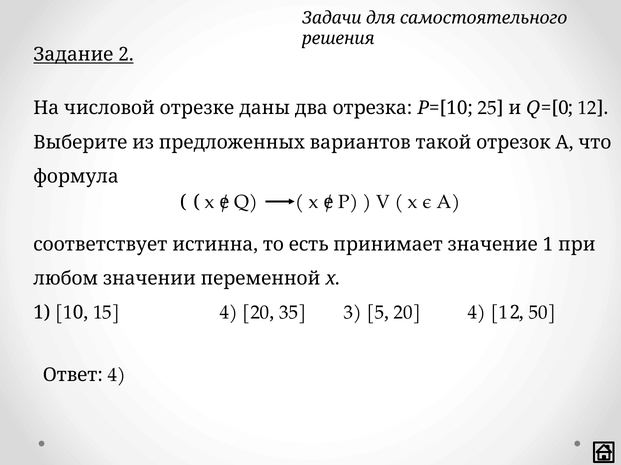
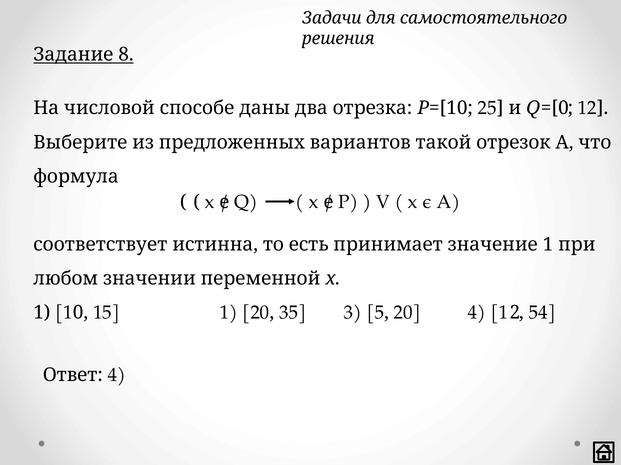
2: 2 -> 8 (126, 54)
отрезке: отрезке -> способе (197, 108)
15 4: 4 -> 1 (229, 313)
50: 50 -> 54 (542, 313)
